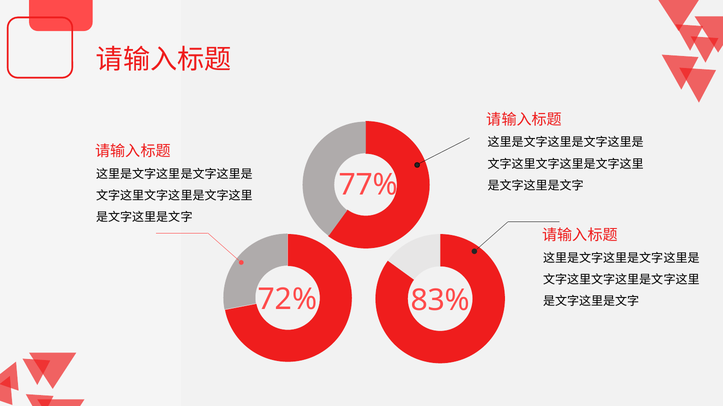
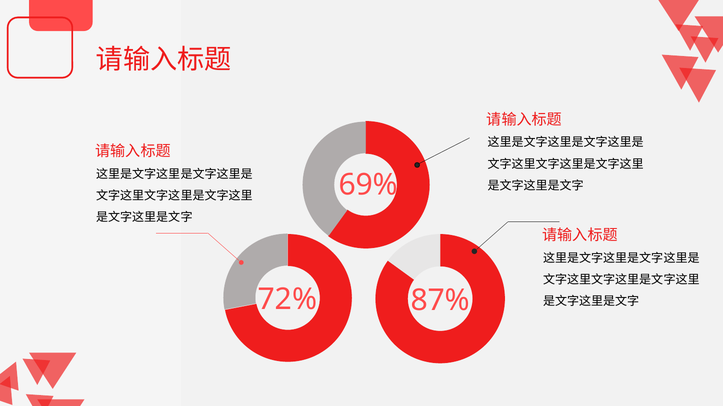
77%: 77% -> 69% (368, 185)
83%: 83% -> 87% (440, 301)
